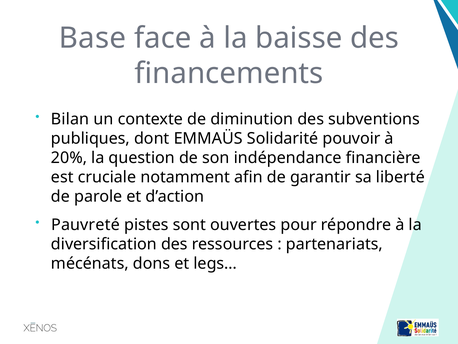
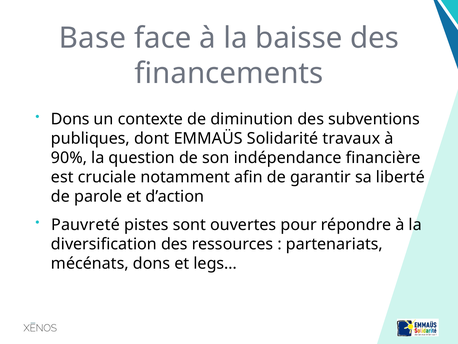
Bilan: Bilan -> Dons (70, 119)
pouvoir: pouvoir -> travaux (351, 138)
20%: 20% -> 90% (69, 158)
